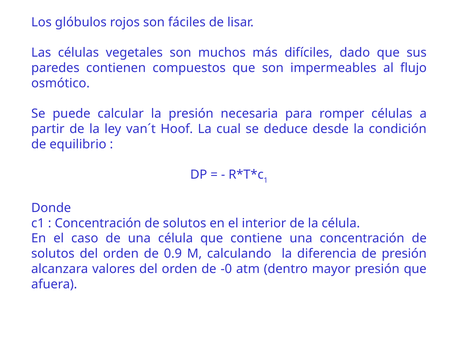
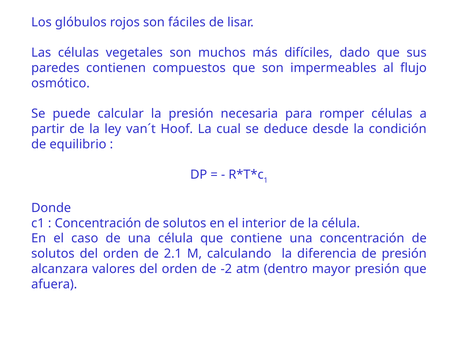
0.9: 0.9 -> 2.1 (173, 254)
-0: -0 -> -2 (226, 269)
